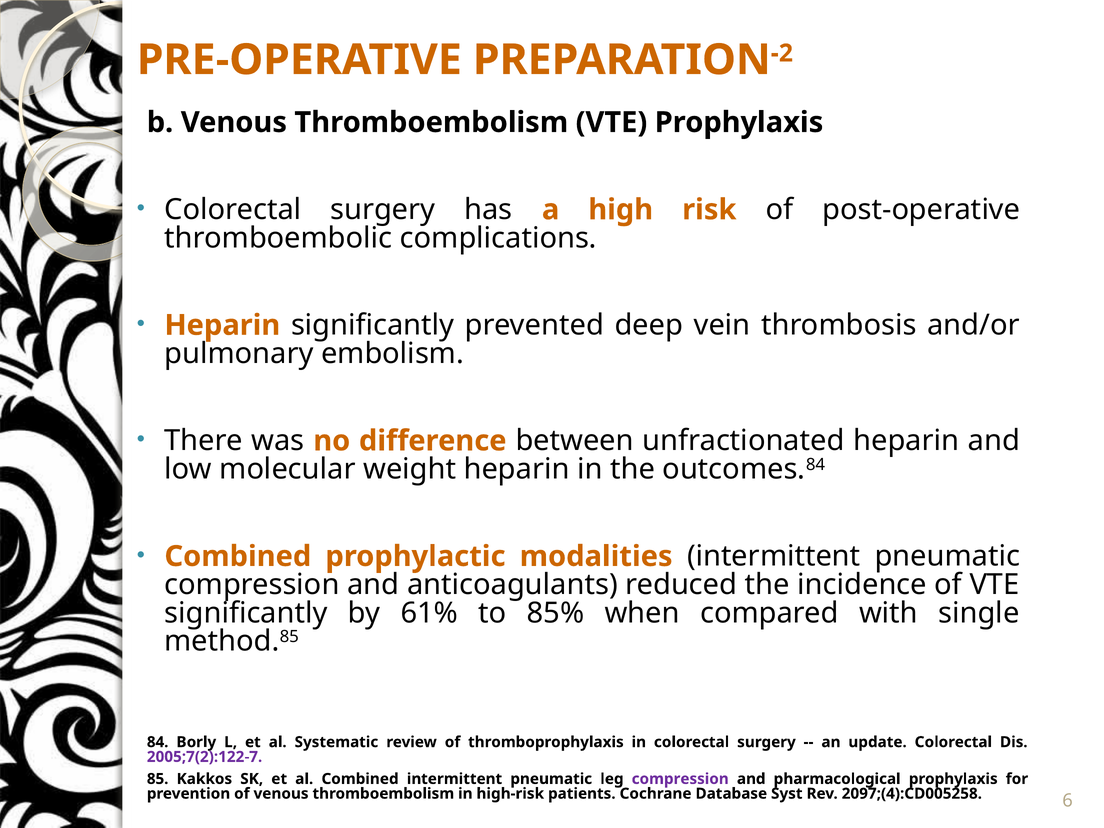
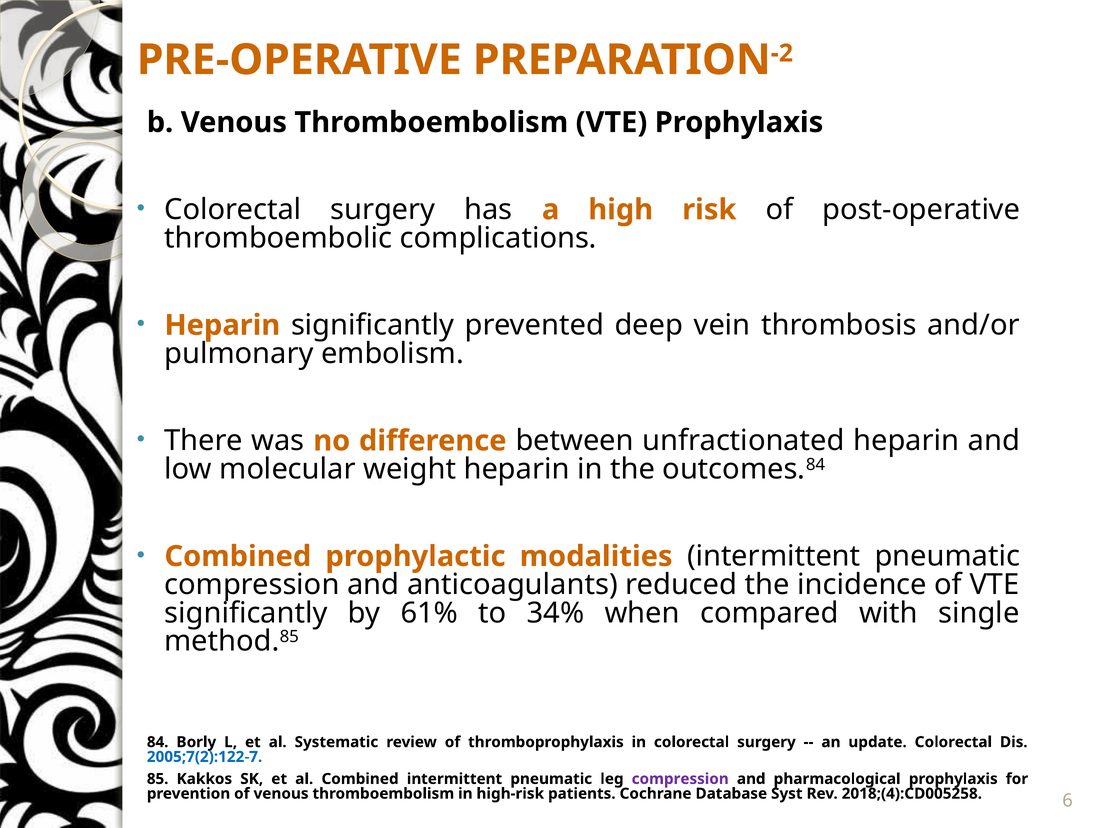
85%: 85% -> 34% (556, 613)
2005;7(2):122-7 colour: purple -> blue (205, 757)
2097;(4):CD005258: 2097;(4):CD005258 -> 2018;(4):CD005258 (912, 794)
